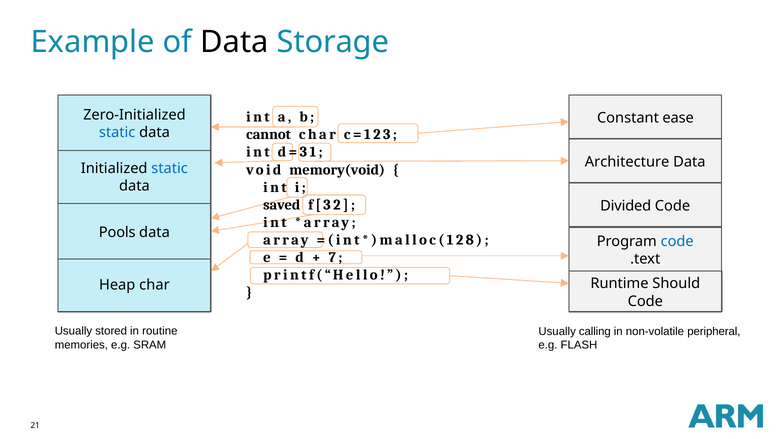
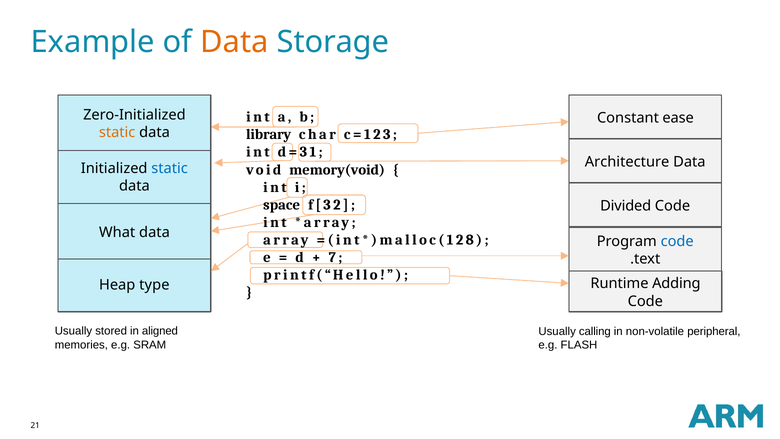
Data colour: black -> orange (234, 42)
static colour: blue -> orange (117, 132)
cannot: cannot -> library (269, 135)
saved: saved -> space (282, 205)
Pools: Pools -> What (117, 232)
Should: Should -> Adding (676, 284)
Heap char: char -> type (154, 285)
routine: routine -> aligned (160, 331)
